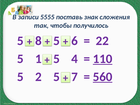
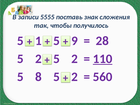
8: 8 -> 1 (38, 41)
6: 6 -> 9 (75, 41)
22: 22 -> 28 (102, 41)
1: 1 -> 2 (38, 59)
4: 4 -> 2 (75, 59)
2: 2 -> 8 (38, 77)
7: 7 -> 2 (75, 77)
560 underline: present -> none (103, 77)
